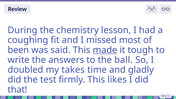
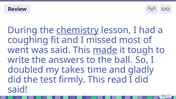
chemistry underline: none -> present (78, 30)
been: been -> went (18, 50)
likes: likes -> read (117, 80)
that: that -> said (18, 90)
